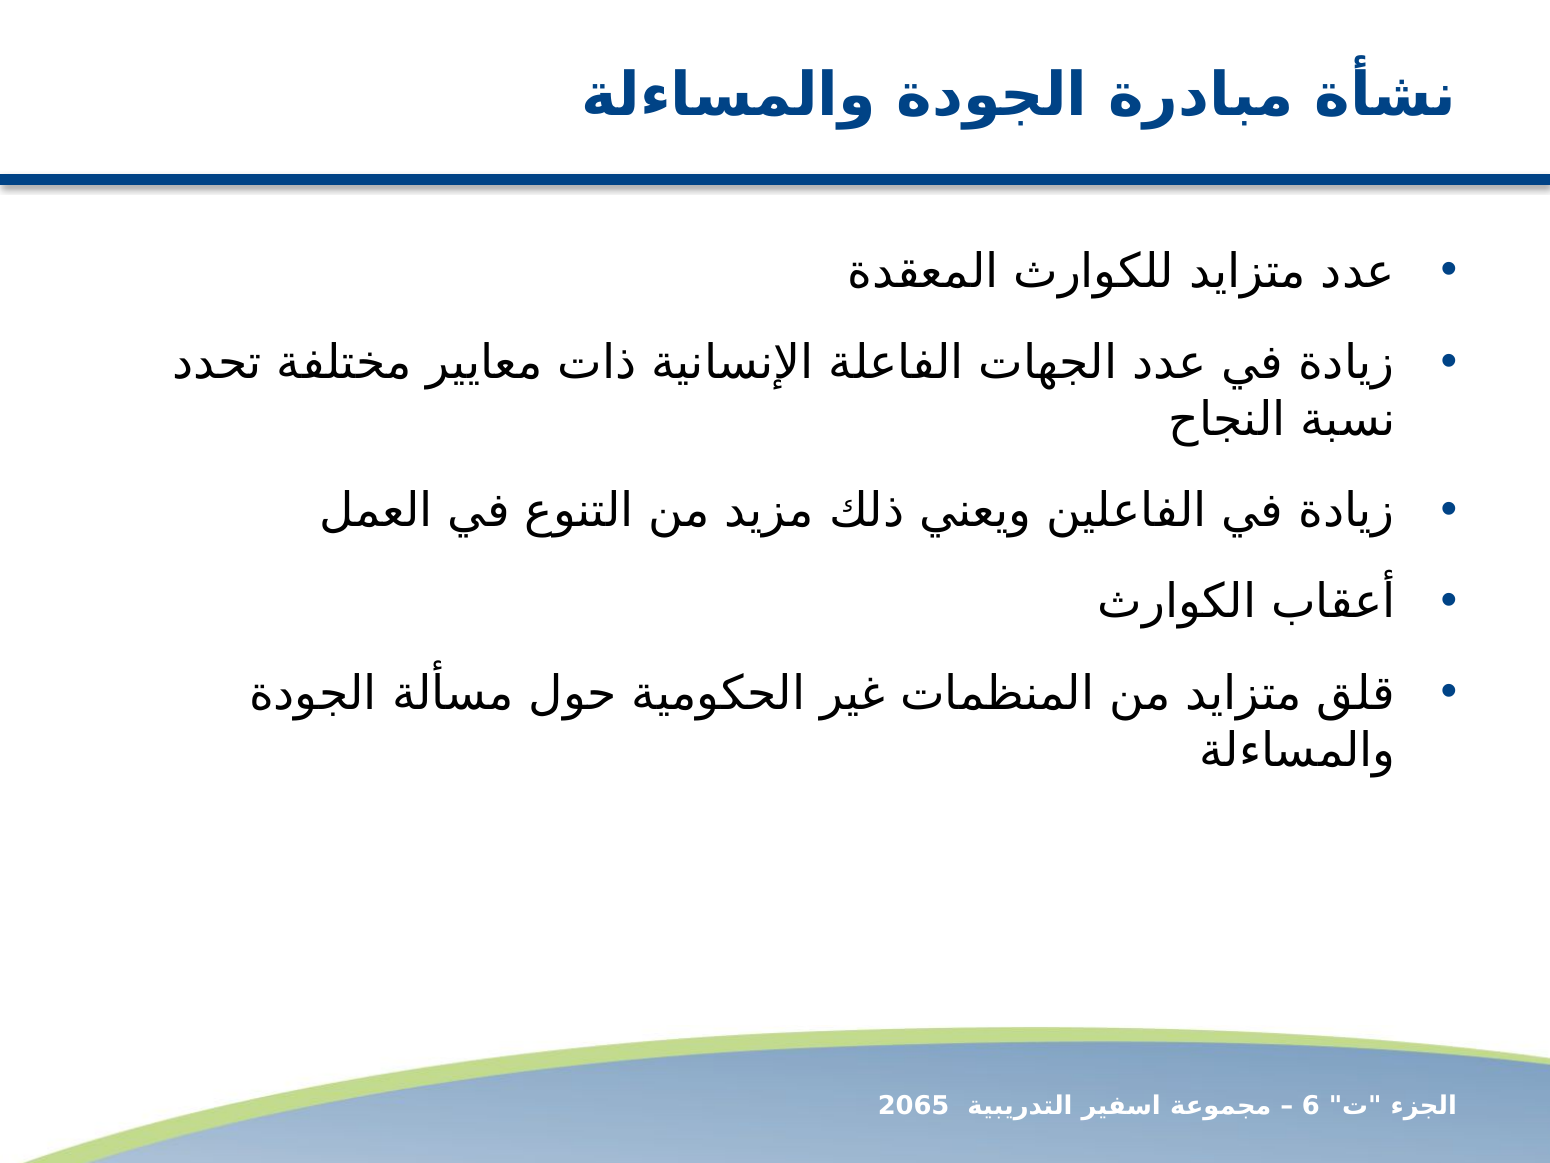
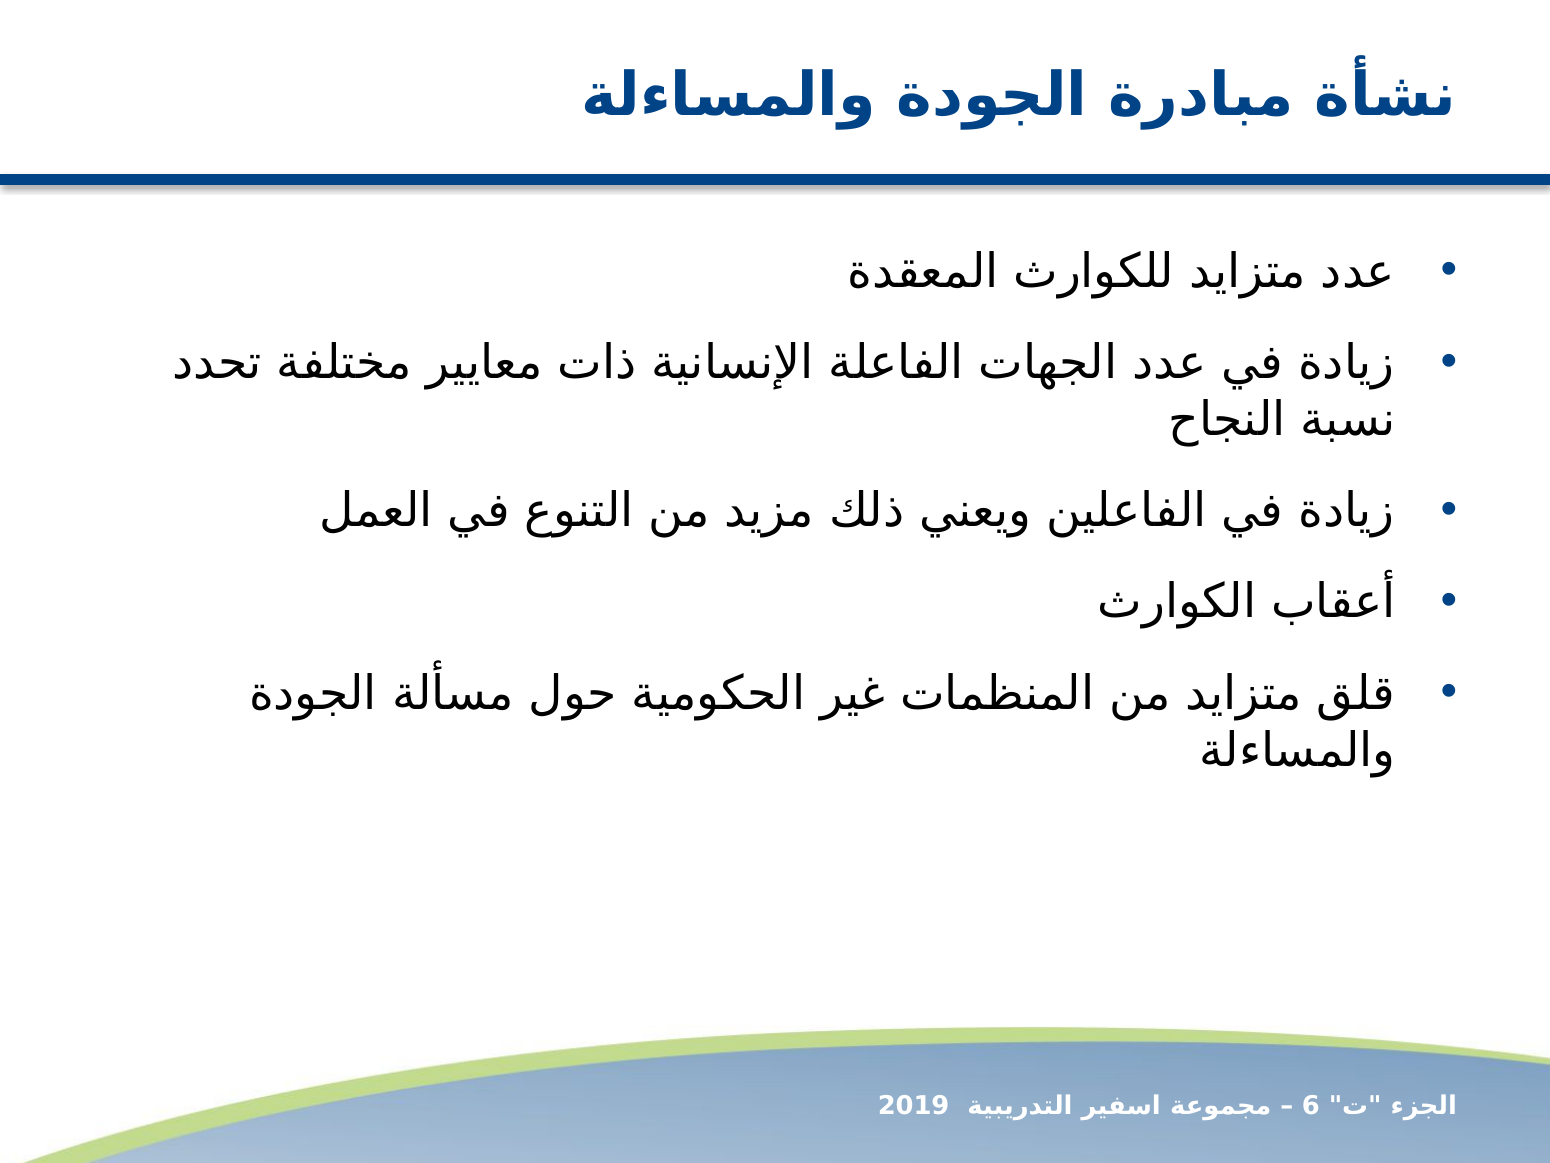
2065: 2065 -> 2019 (914, 1106)
